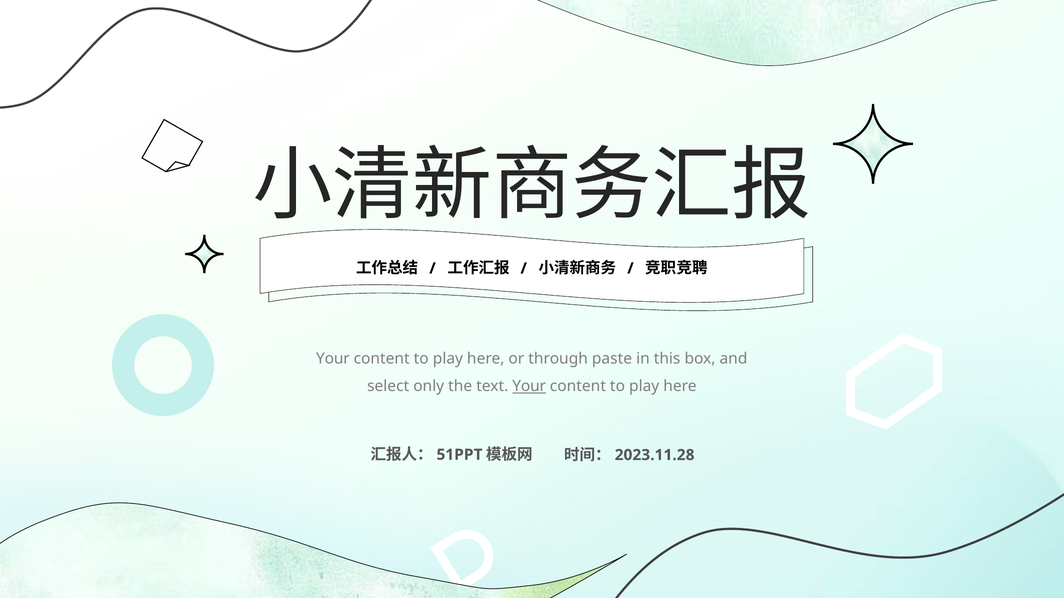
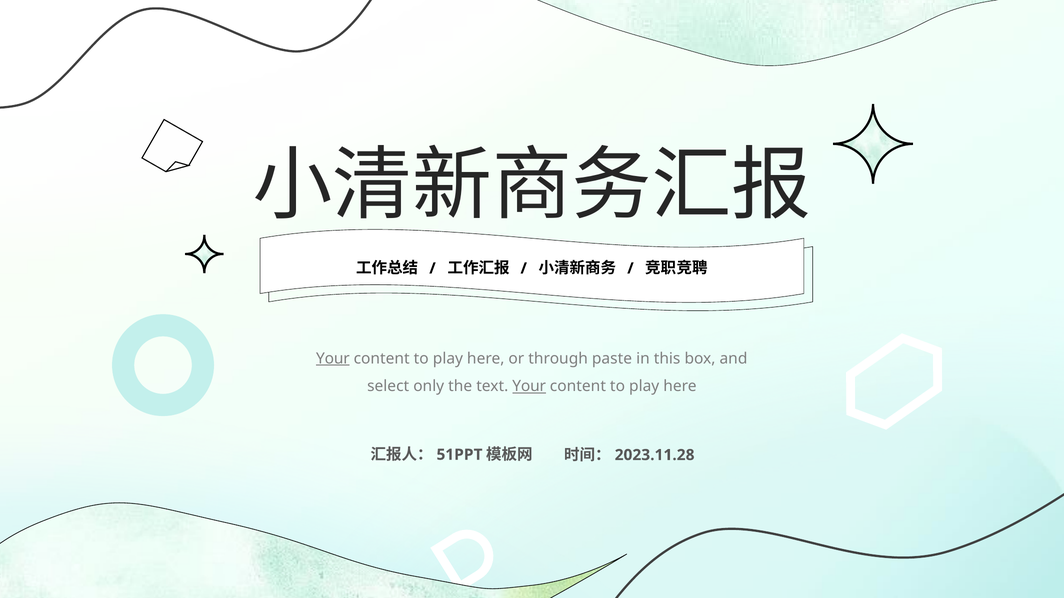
Your underline: none -> present (333, 359)
